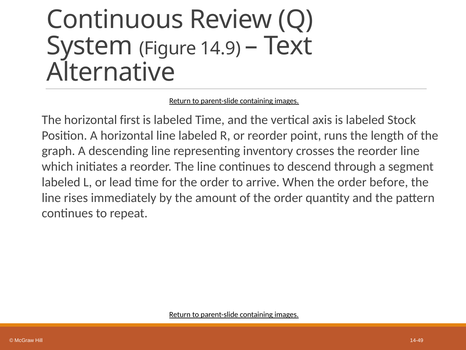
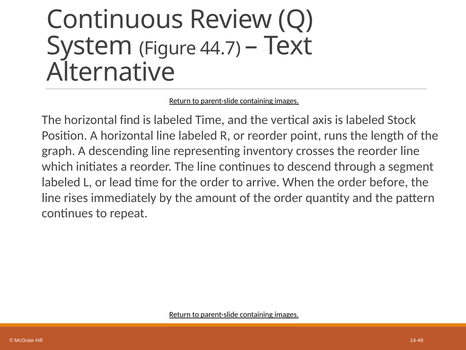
14.9: 14.9 -> 44.7 (220, 48)
first: first -> find (130, 120)
